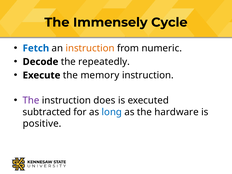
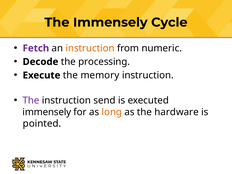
Fetch colour: blue -> purple (36, 48)
repeatedly: repeatedly -> processing (104, 62)
does: does -> send (104, 100)
subtracted: subtracted -> immensely (47, 112)
long colour: blue -> orange (112, 112)
positive: positive -> pointed (42, 124)
